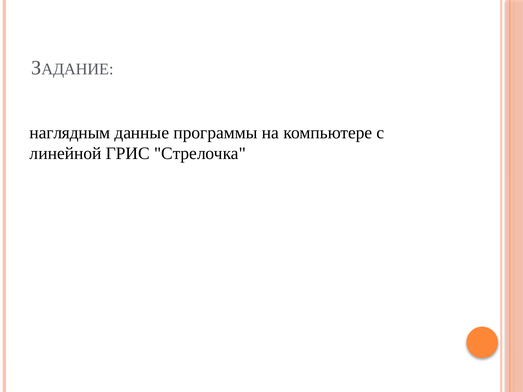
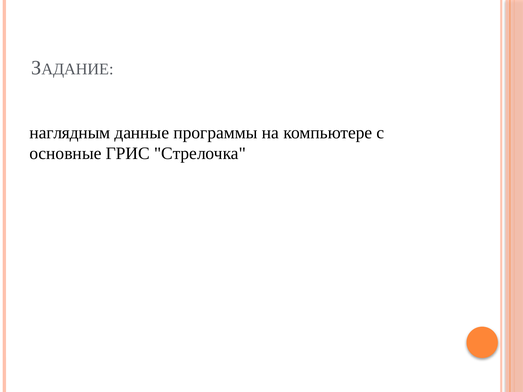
линейной: линейной -> основные (66, 154)
